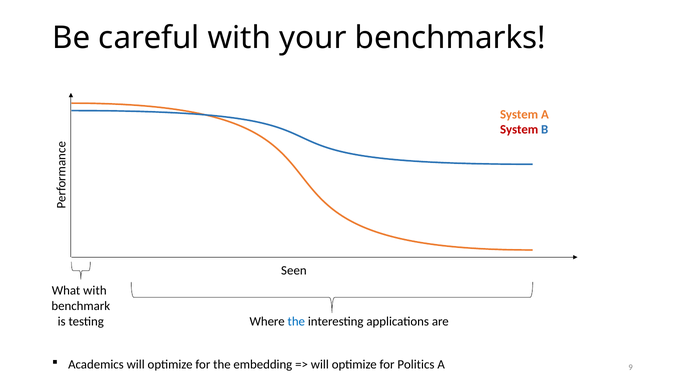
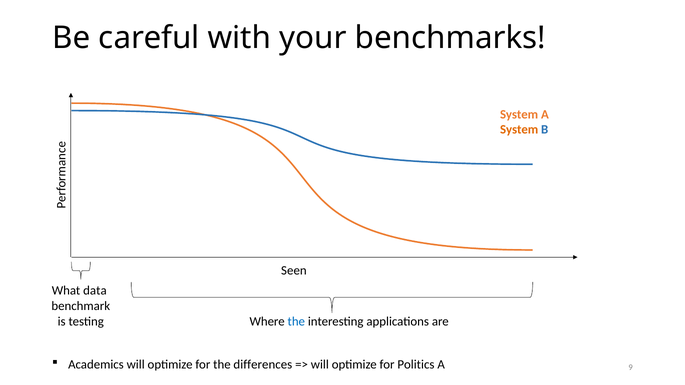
System colour: red -> orange (519, 130)
What with: with -> data (95, 291)
embedding: embedding -> differences (263, 365)
